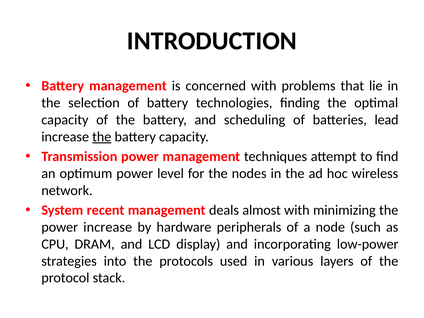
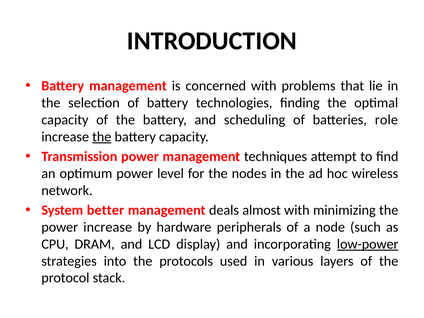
lead: lead -> role (386, 120)
recent: recent -> better (105, 210)
low-power underline: none -> present (368, 244)
